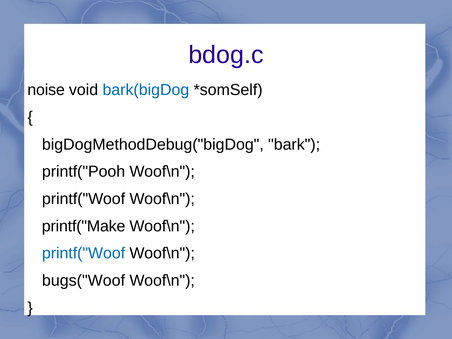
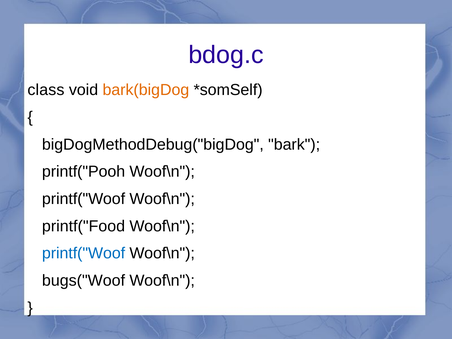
noise: noise -> class (46, 90)
bark(bigDog colour: blue -> orange (146, 90)
printf("Make: printf("Make -> printf("Food (84, 226)
